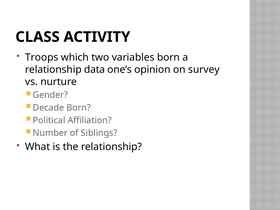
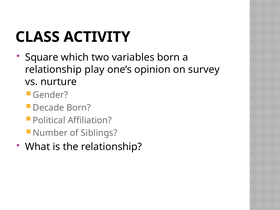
Troops: Troops -> Square (42, 57)
data: data -> play (94, 70)
